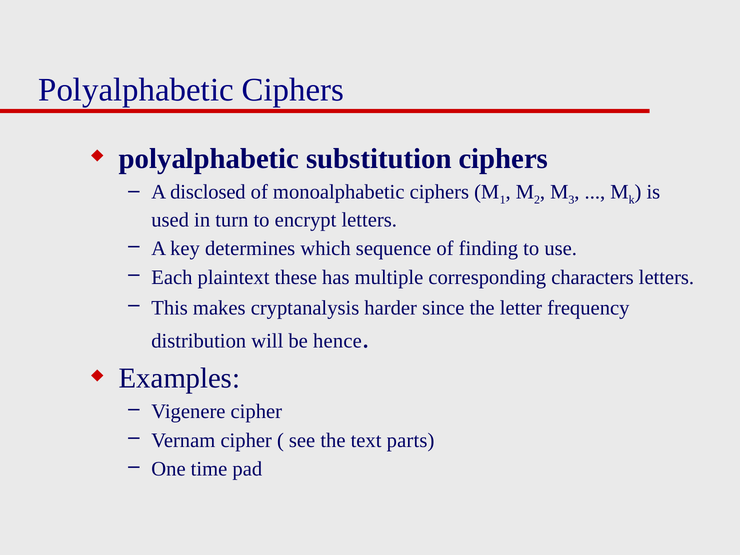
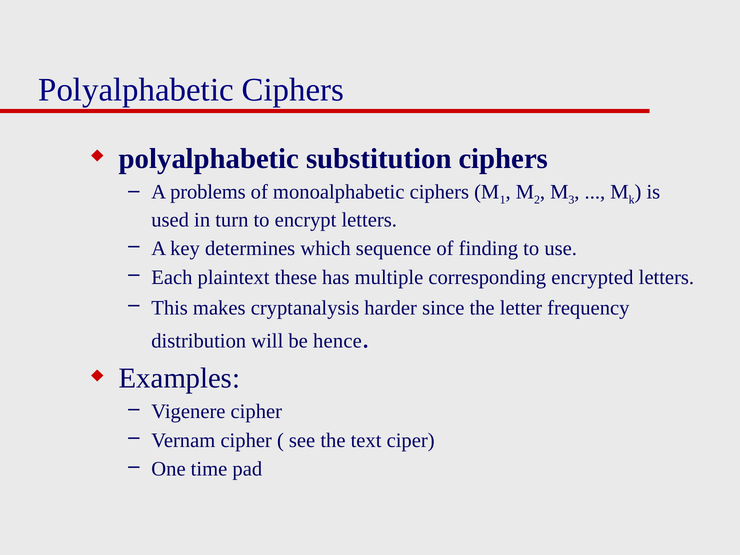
disclosed: disclosed -> problems (208, 192)
characters: characters -> encrypted (592, 277)
parts: parts -> ciper (411, 440)
